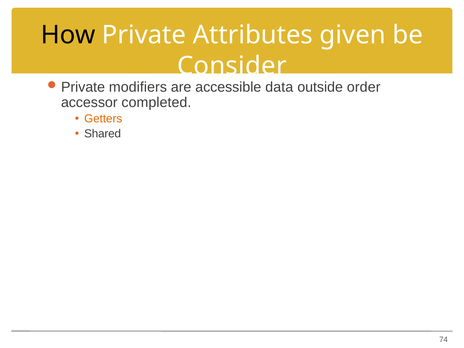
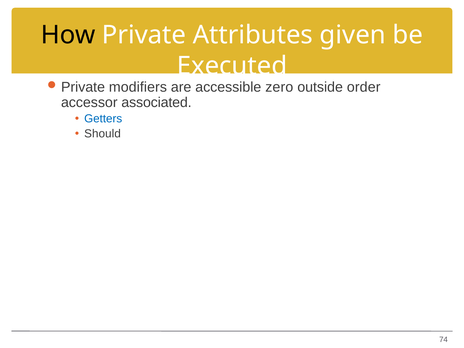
Consider: Consider -> Executed (232, 66)
data: data -> zero (279, 87)
completed: completed -> associated (157, 103)
Getters colour: orange -> blue (103, 119)
Shared: Shared -> Should (103, 134)
